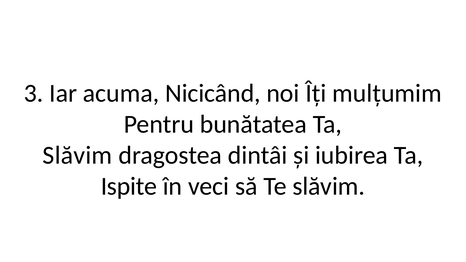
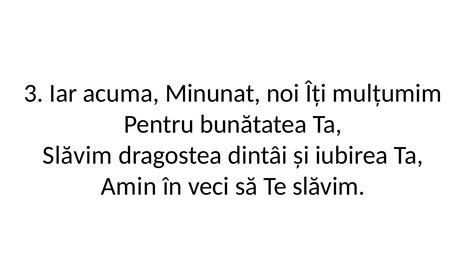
Nicicând: Nicicând -> Minunat (213, 93)
Ispite: Ispite -> Amin (129, 186)
